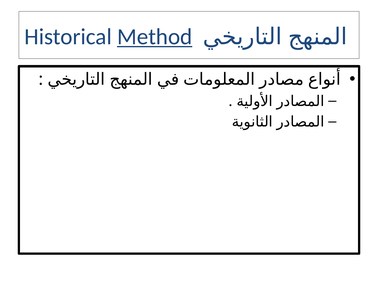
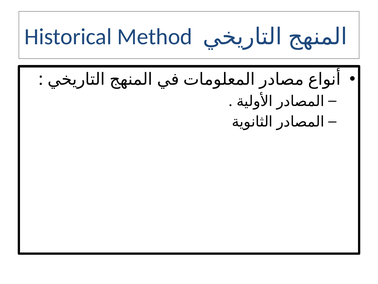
Method underline: present -> none (155, 37)
